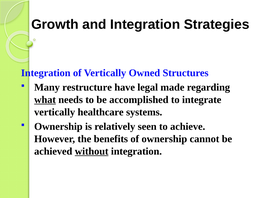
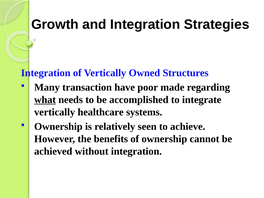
restructure: restructure -> transaction (87, 87)
legal: legal -> poor (148, 87)
without underline: present -> none (92, 151)
